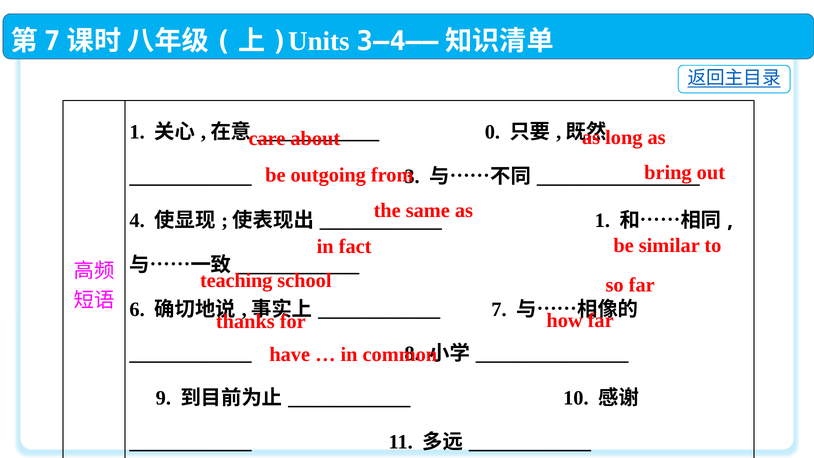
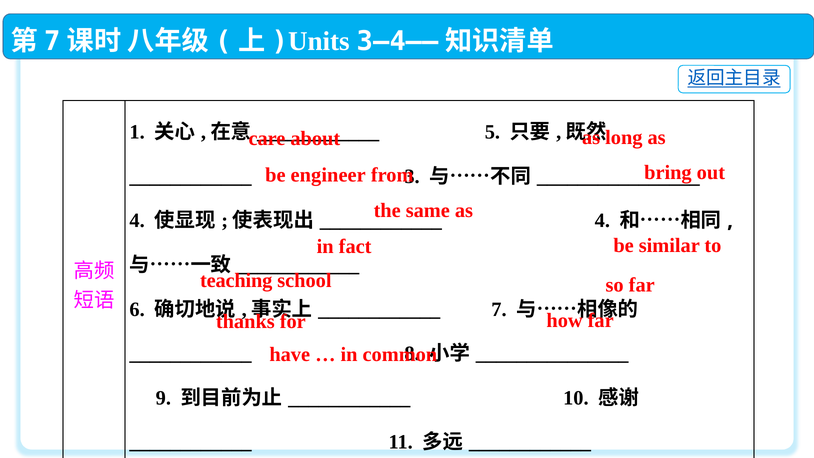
0: 0 -> 5 (492, 132)
outgoing: outgoing -> engineer (328, 175)
1: 1 -> 4 (602, 221)
